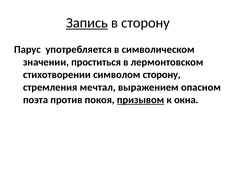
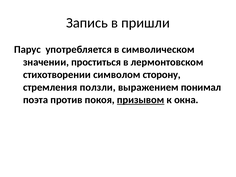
Запись underline: present -> none (87, 23)
в сторону: сторону -> пришли (146, 23)
мечтал: мечтал -> ползли (98, 87)
опасном: опасном -> понимал (201, 87)
